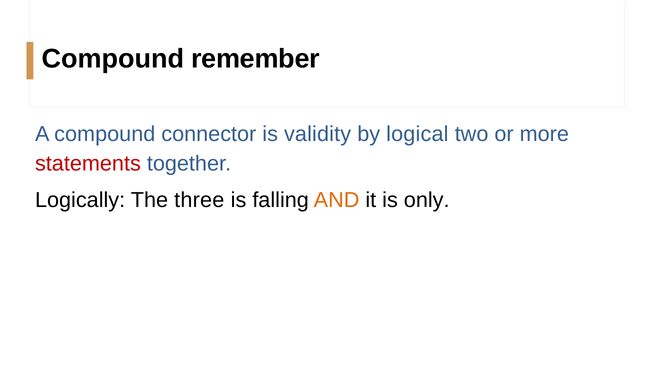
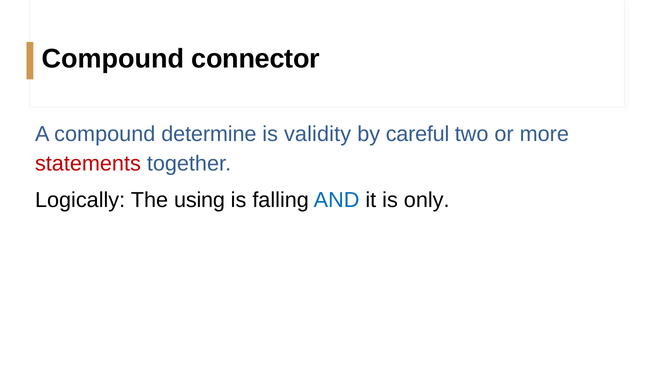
remember: remember -> connector (256, 59)
connector: connector -> determine (209, 134)
logical: logical -> careful (418, 134)
three: three -> using (200, 200)
AND colour: orange -> blue (337, 200)
